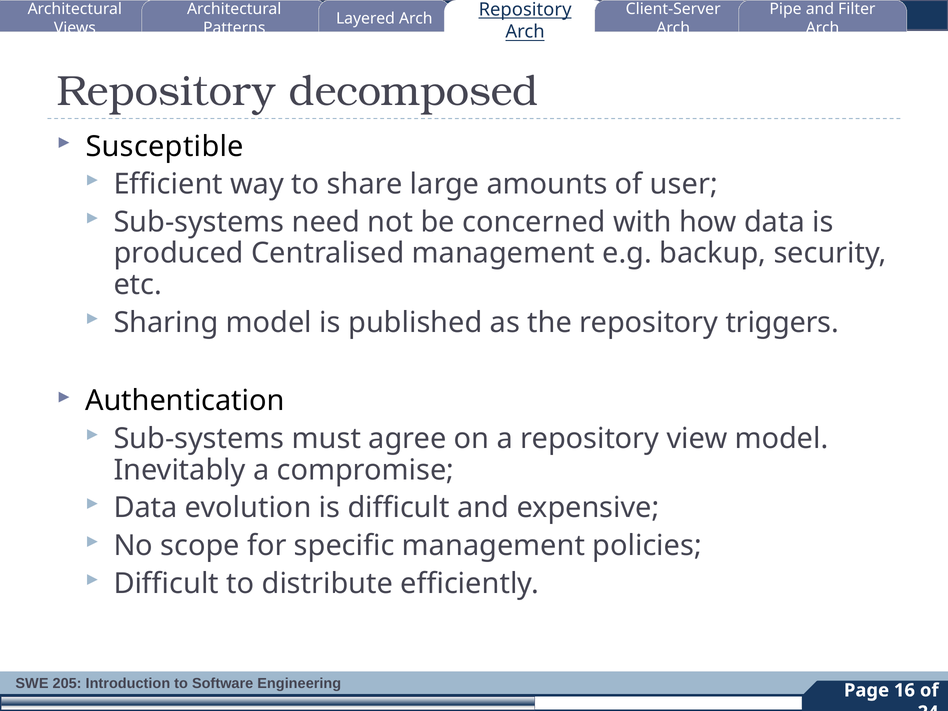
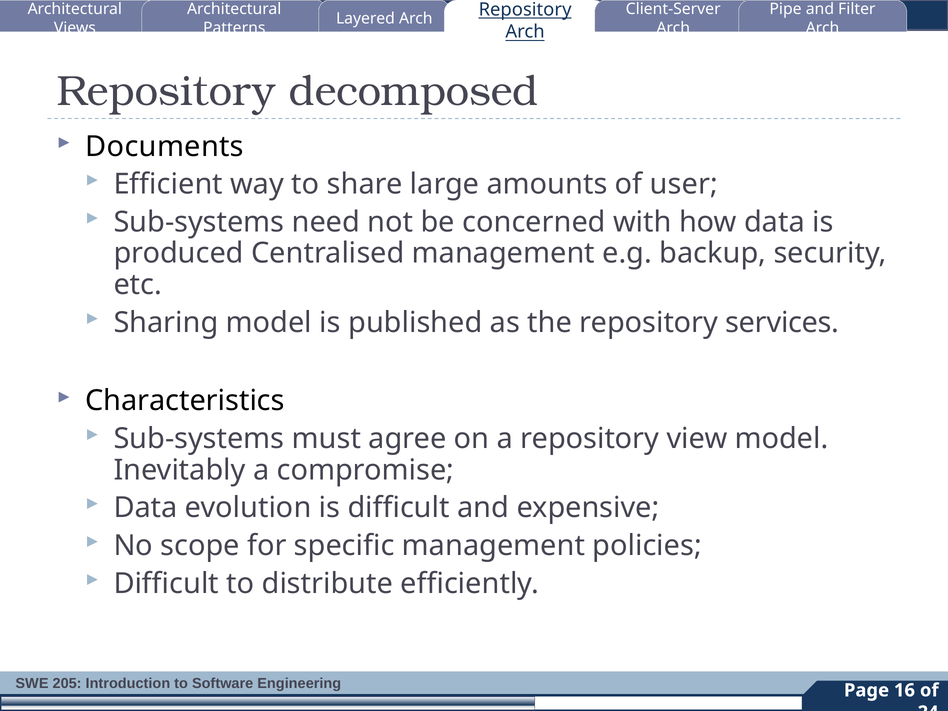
Susceptible: Susceptible -> Documents (165, 146)
triggers: triggers -> services (782, 323)
Authentication: Authentication -> Characteristics (185, 401)
